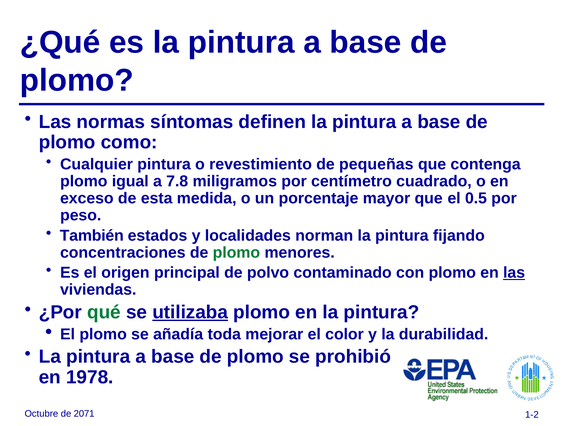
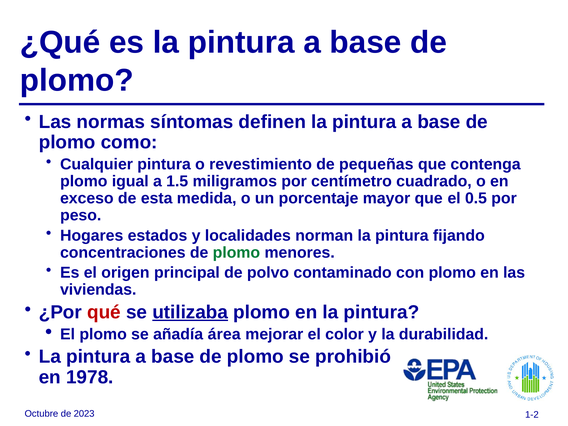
7.8: 7.8 -> 1.5 (177, 181)
También: También -> Hogares (92, 235)
las underline: present -> none (514, 273)
qué colour: green -> red (104, 312)
toda: toda -> área (224, 334)
2071: 2071 -> 2023 (84, 414)
